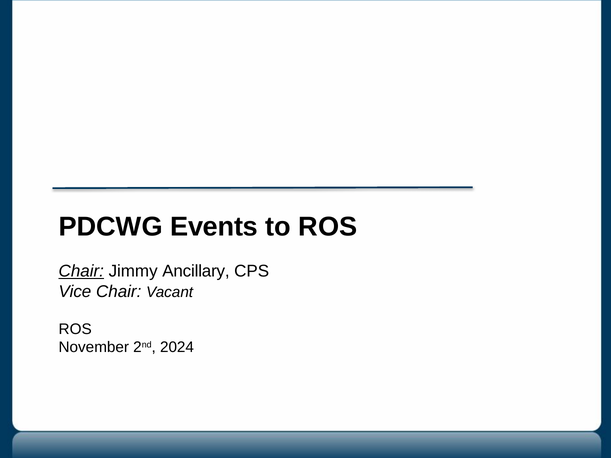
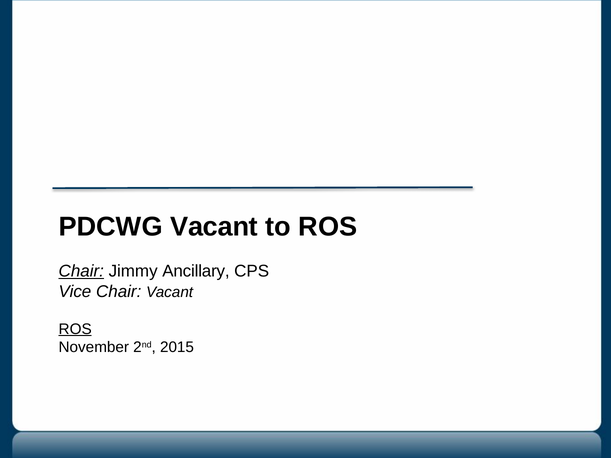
PDCWG Events: Events -> Vacant (214, 227)
ROS underline: none -> present (75, 329)
2024: 2024 -> 2015 (177, 348)
